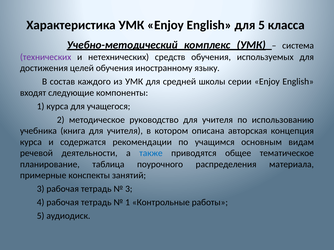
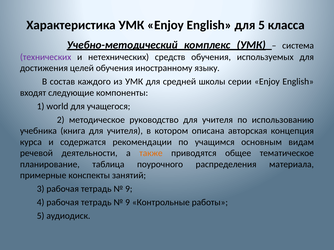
1 курса: курса -> world (57, 106)
также colour: blue -> orange (151, 153)
3: 3 -> 9 (129, 189)
1: 1 -> 9 (128, 203)
